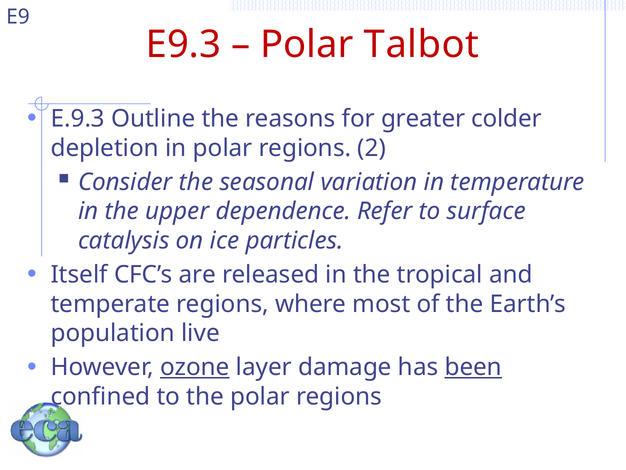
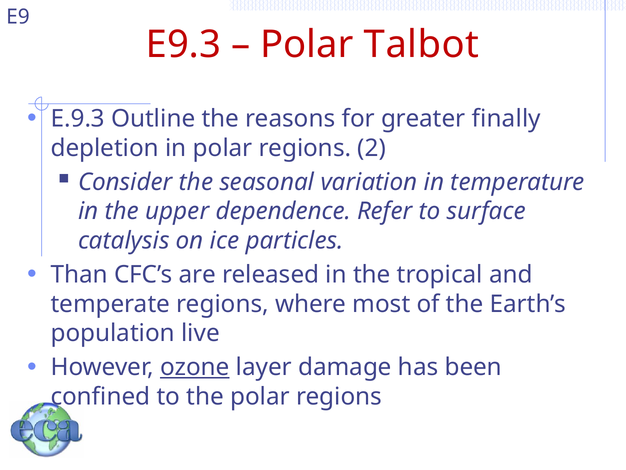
colder: colder -> finally (506, 119)
Itself: Itself -> Than (79, 274)
been underline: present -> none (473, 367)
